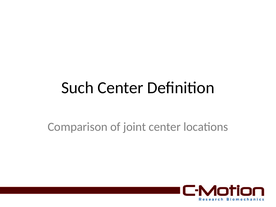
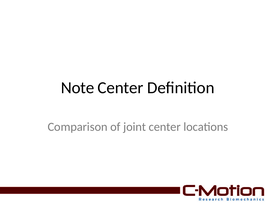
Such: Such -> Note (78, 88)
